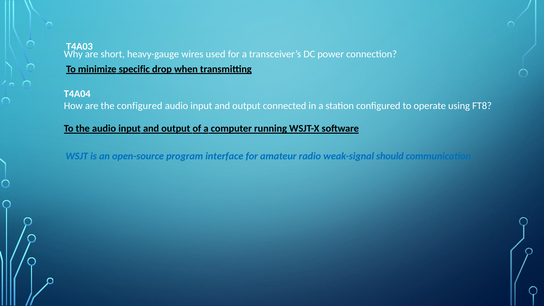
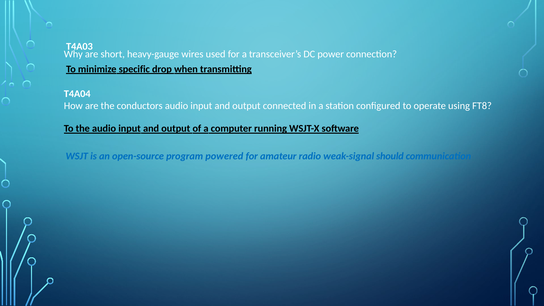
the configured: configured -> conductors (140, 106)
interface: interface -> powered (224, 156)
